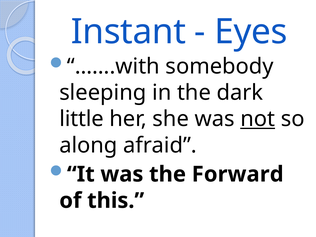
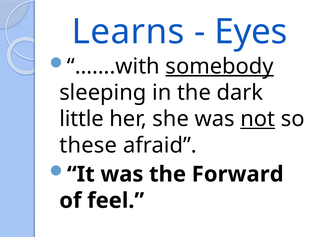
Instant: Instant -> Learns (128, 32)
somebody underline: none -> present (220, 66)
along: along -> these (88, 145)
this: this -> feel (116, 201)
